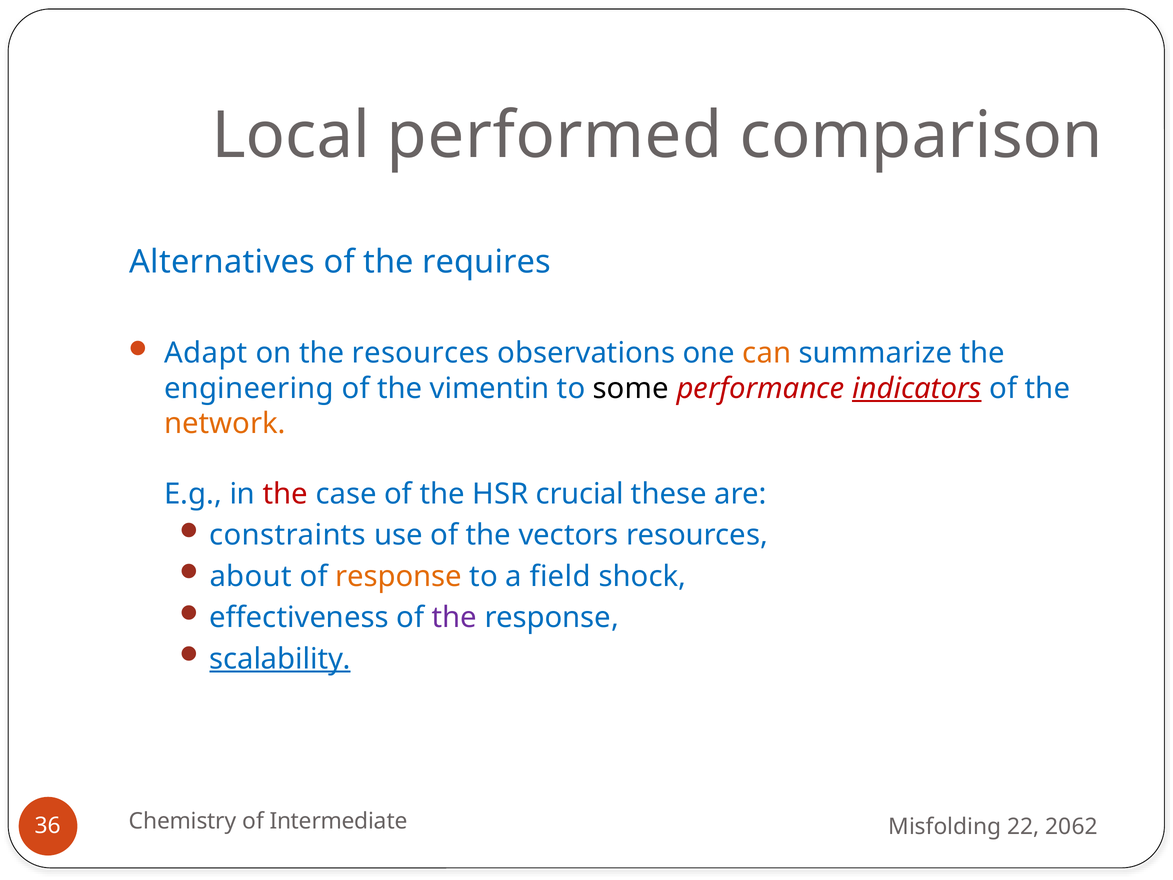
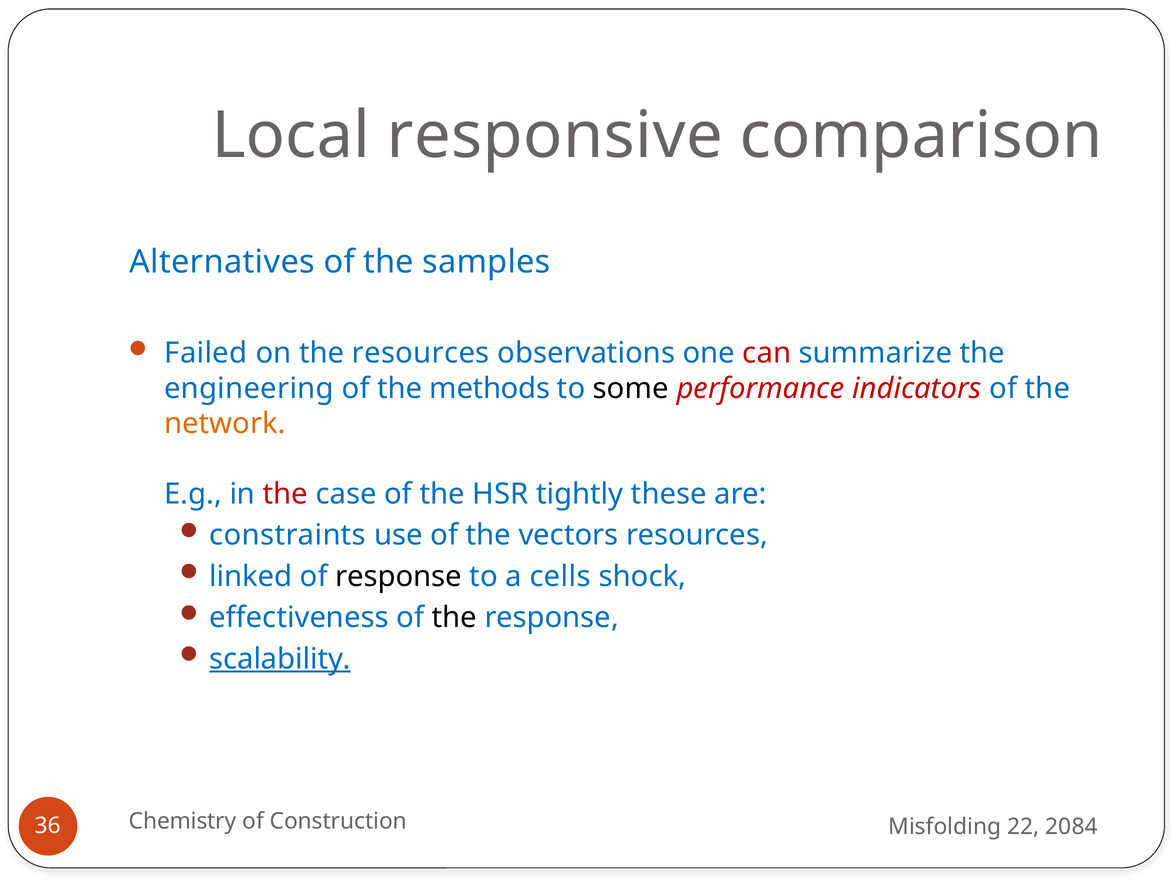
performed: performed -> responsive (555, 136)
requires: requires -> samples (486, 262)
Adapt: Adapt -> Failed (206, 353)
can colour: orange -> red (767, 353)
vimentin: vimentin -> methods (490, 388)
indicators underline: present -> none (917, 388)
crucial: crucial -> tightly (580, 494)
about: about -> linked (251, 576)
response colour: orange -> black (399, 576)
field: field -> cells (560, 576)
the colour: purple -> black (454, 618)
Intermediate: Intermediate -> Construction (338, 821)
2062: 2062 -> 2084 (1072, 826)
